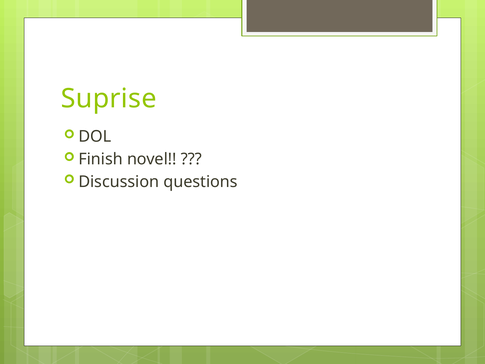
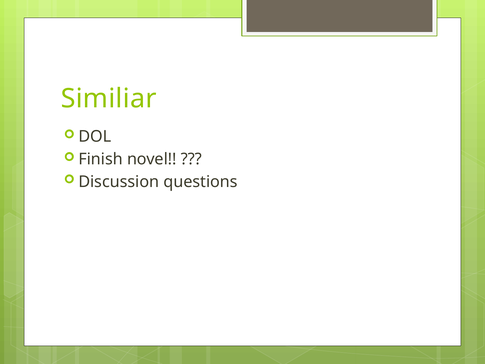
Suprise: Suprise -> Similiar (109, 98)
